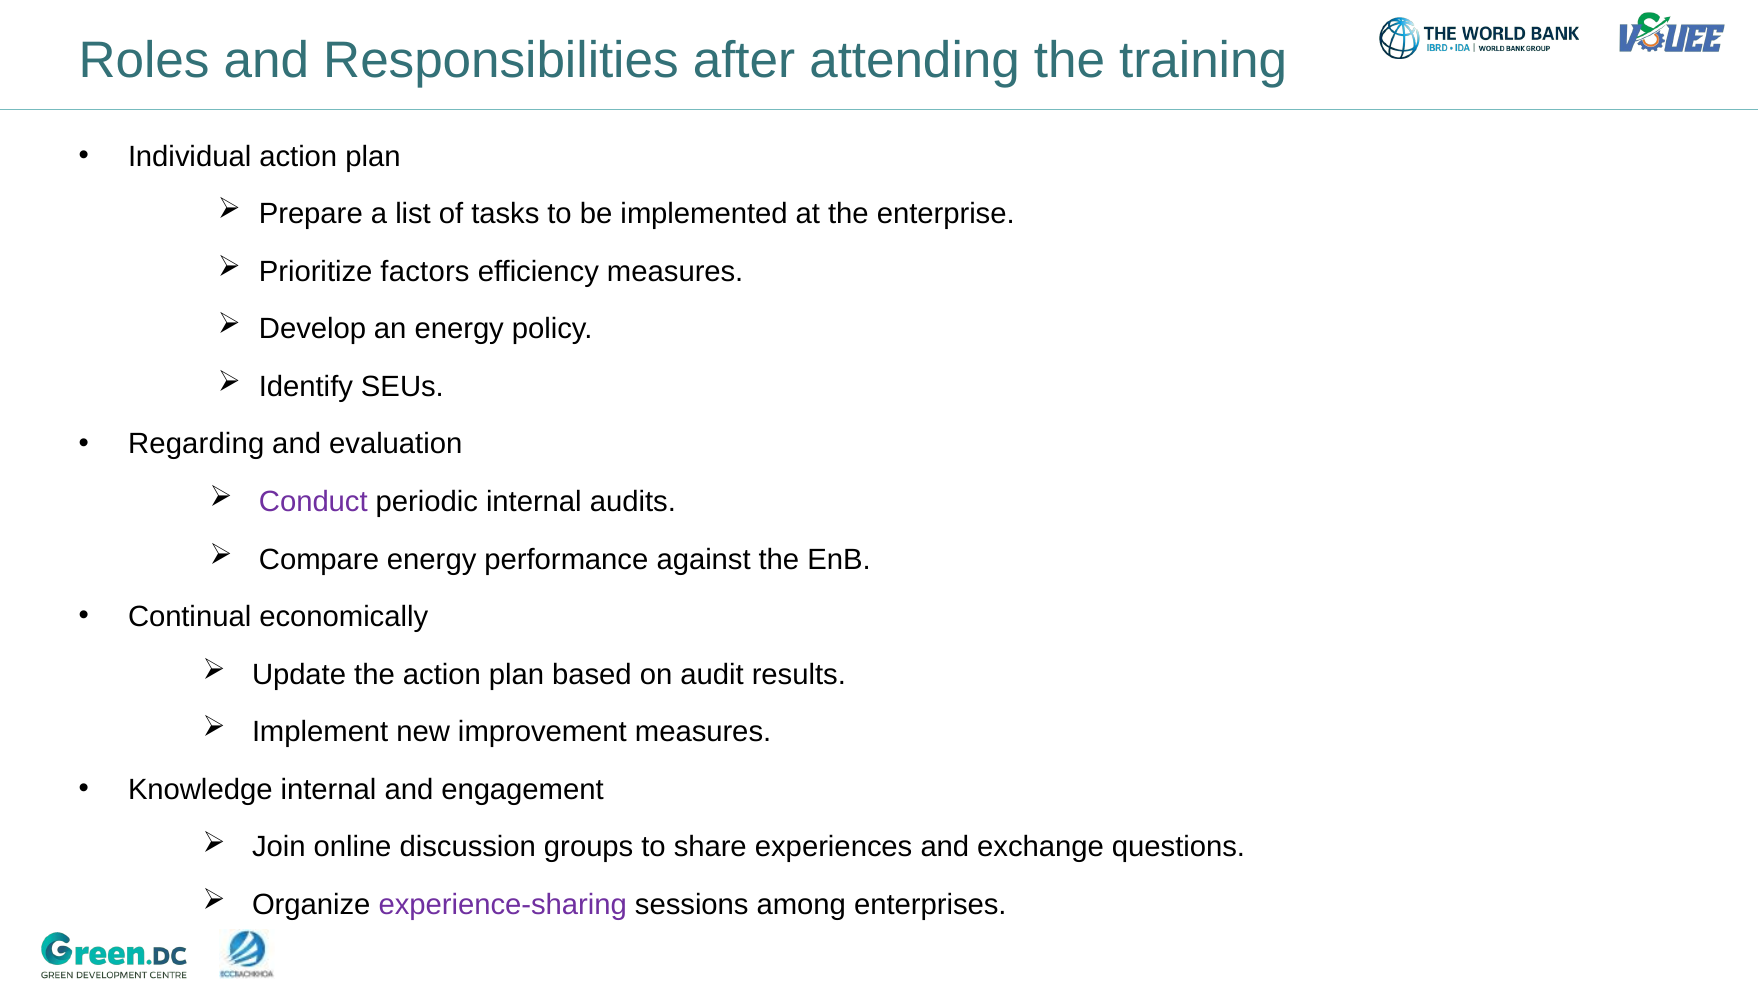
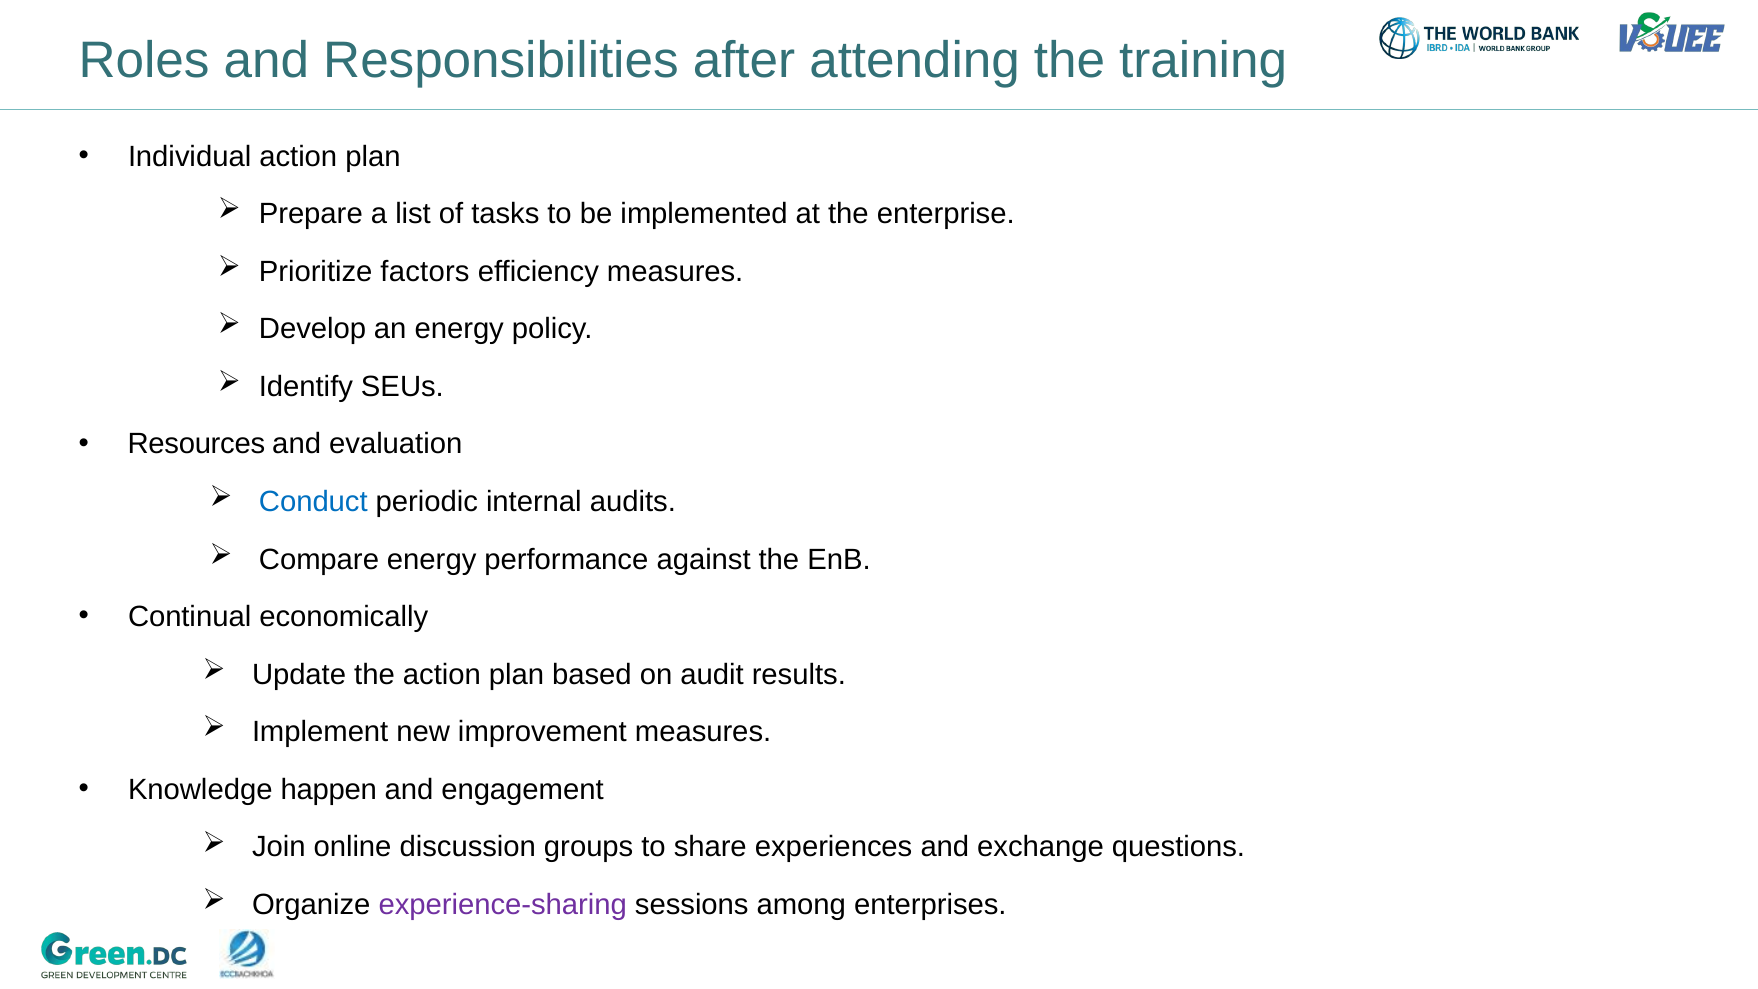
Regarding: Regarding -> Resources (196, 444)
Conduct colour: purple -> blue (313, 502)
Knowledge internal: internal -> happen (329, 790)
